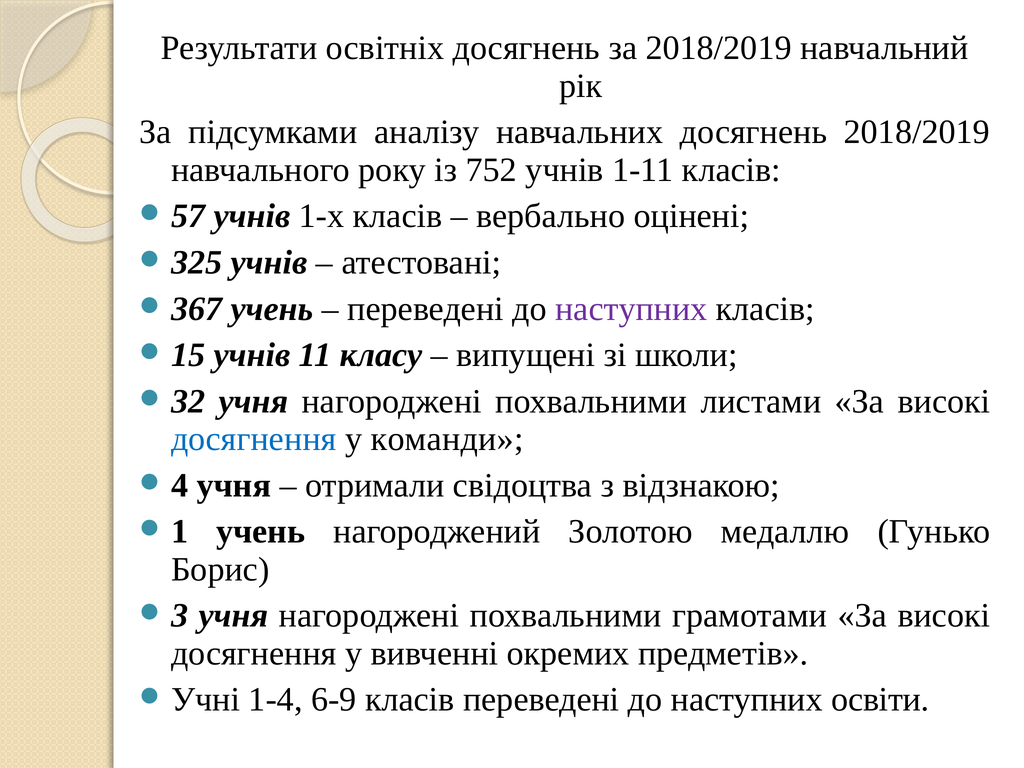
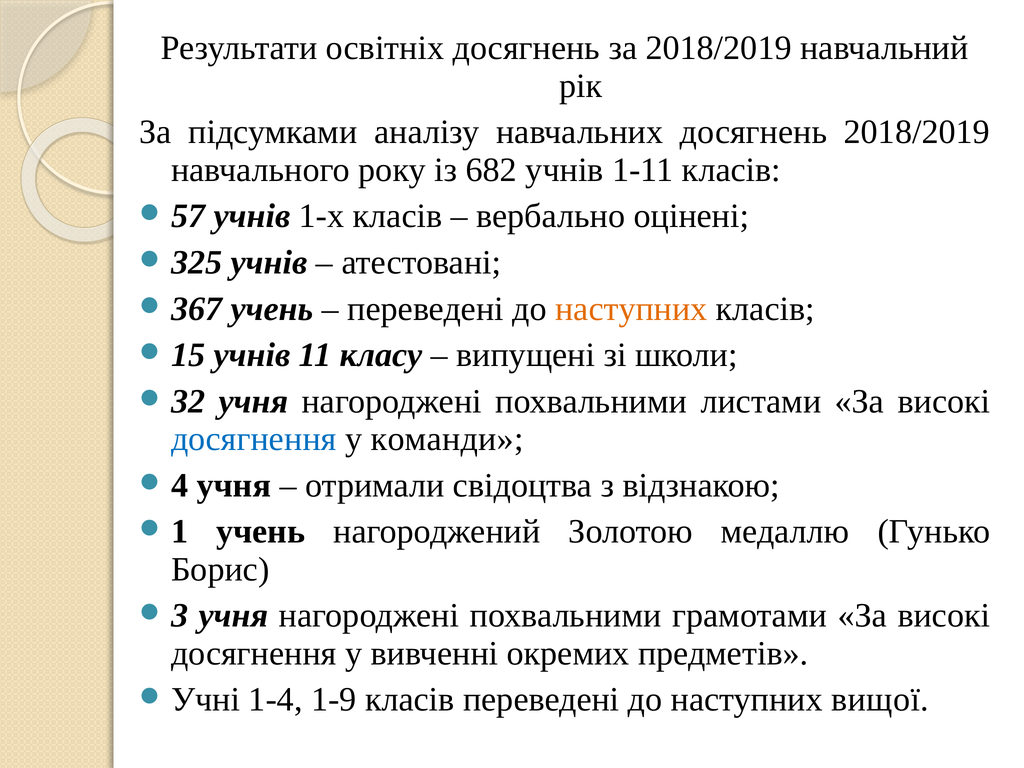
752: 752 -> 682 (491, 170)
наступних colour: purple -> orange (631, 309)
6-9: 6-9 -> 1-9 (334, 700)
освіти: освіти -> вищої (880, 700)
